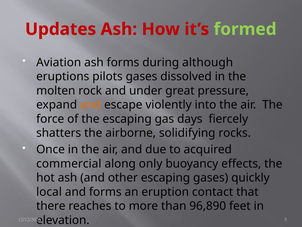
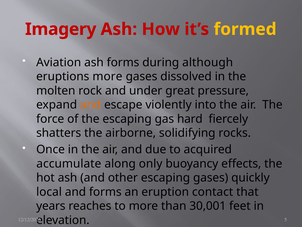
Updates: Updates -> Imagery (61, 29)
formed colour: light green -> yellow (245, 29)
eruptions pilots: pilots -> more (107, 76)
days: days -> hard (190, 119)
commercial: commercial -> accumulate (69, 163)
there: there -> years (51, 206)
96,890: 96,890 -> 30,001 (208, 206)
